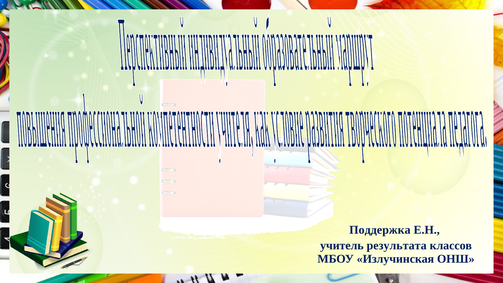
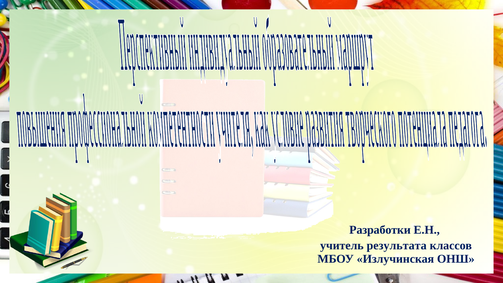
Поддержка: Поддержка -> Разработки (380, 230)
